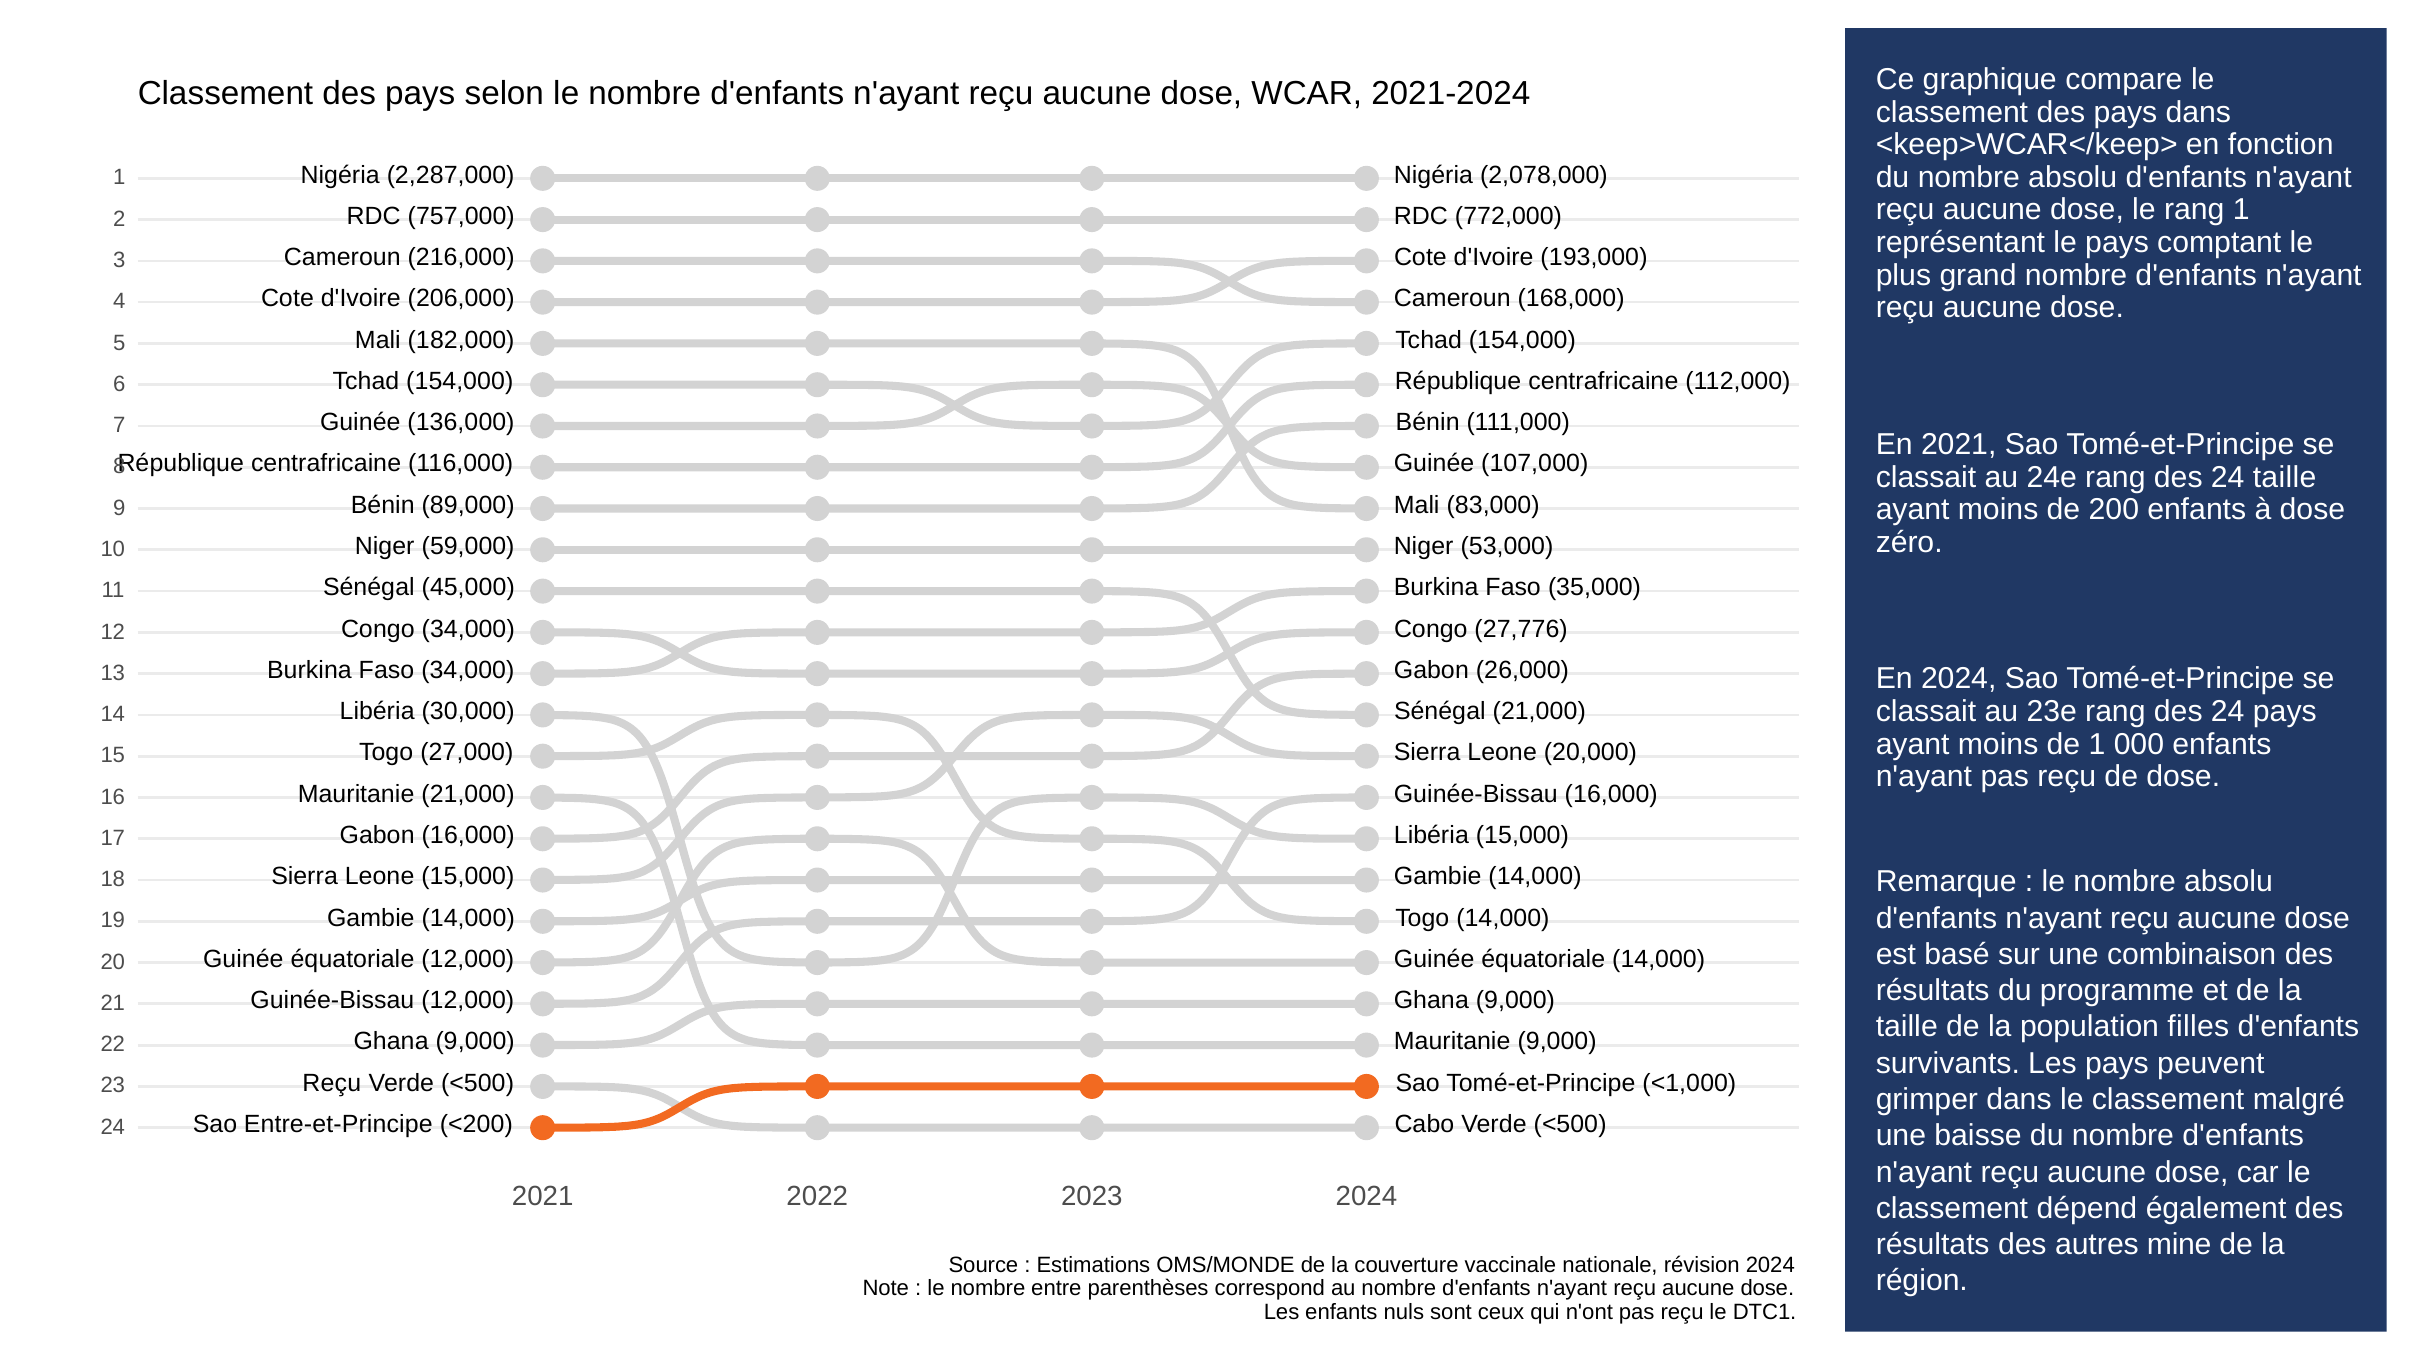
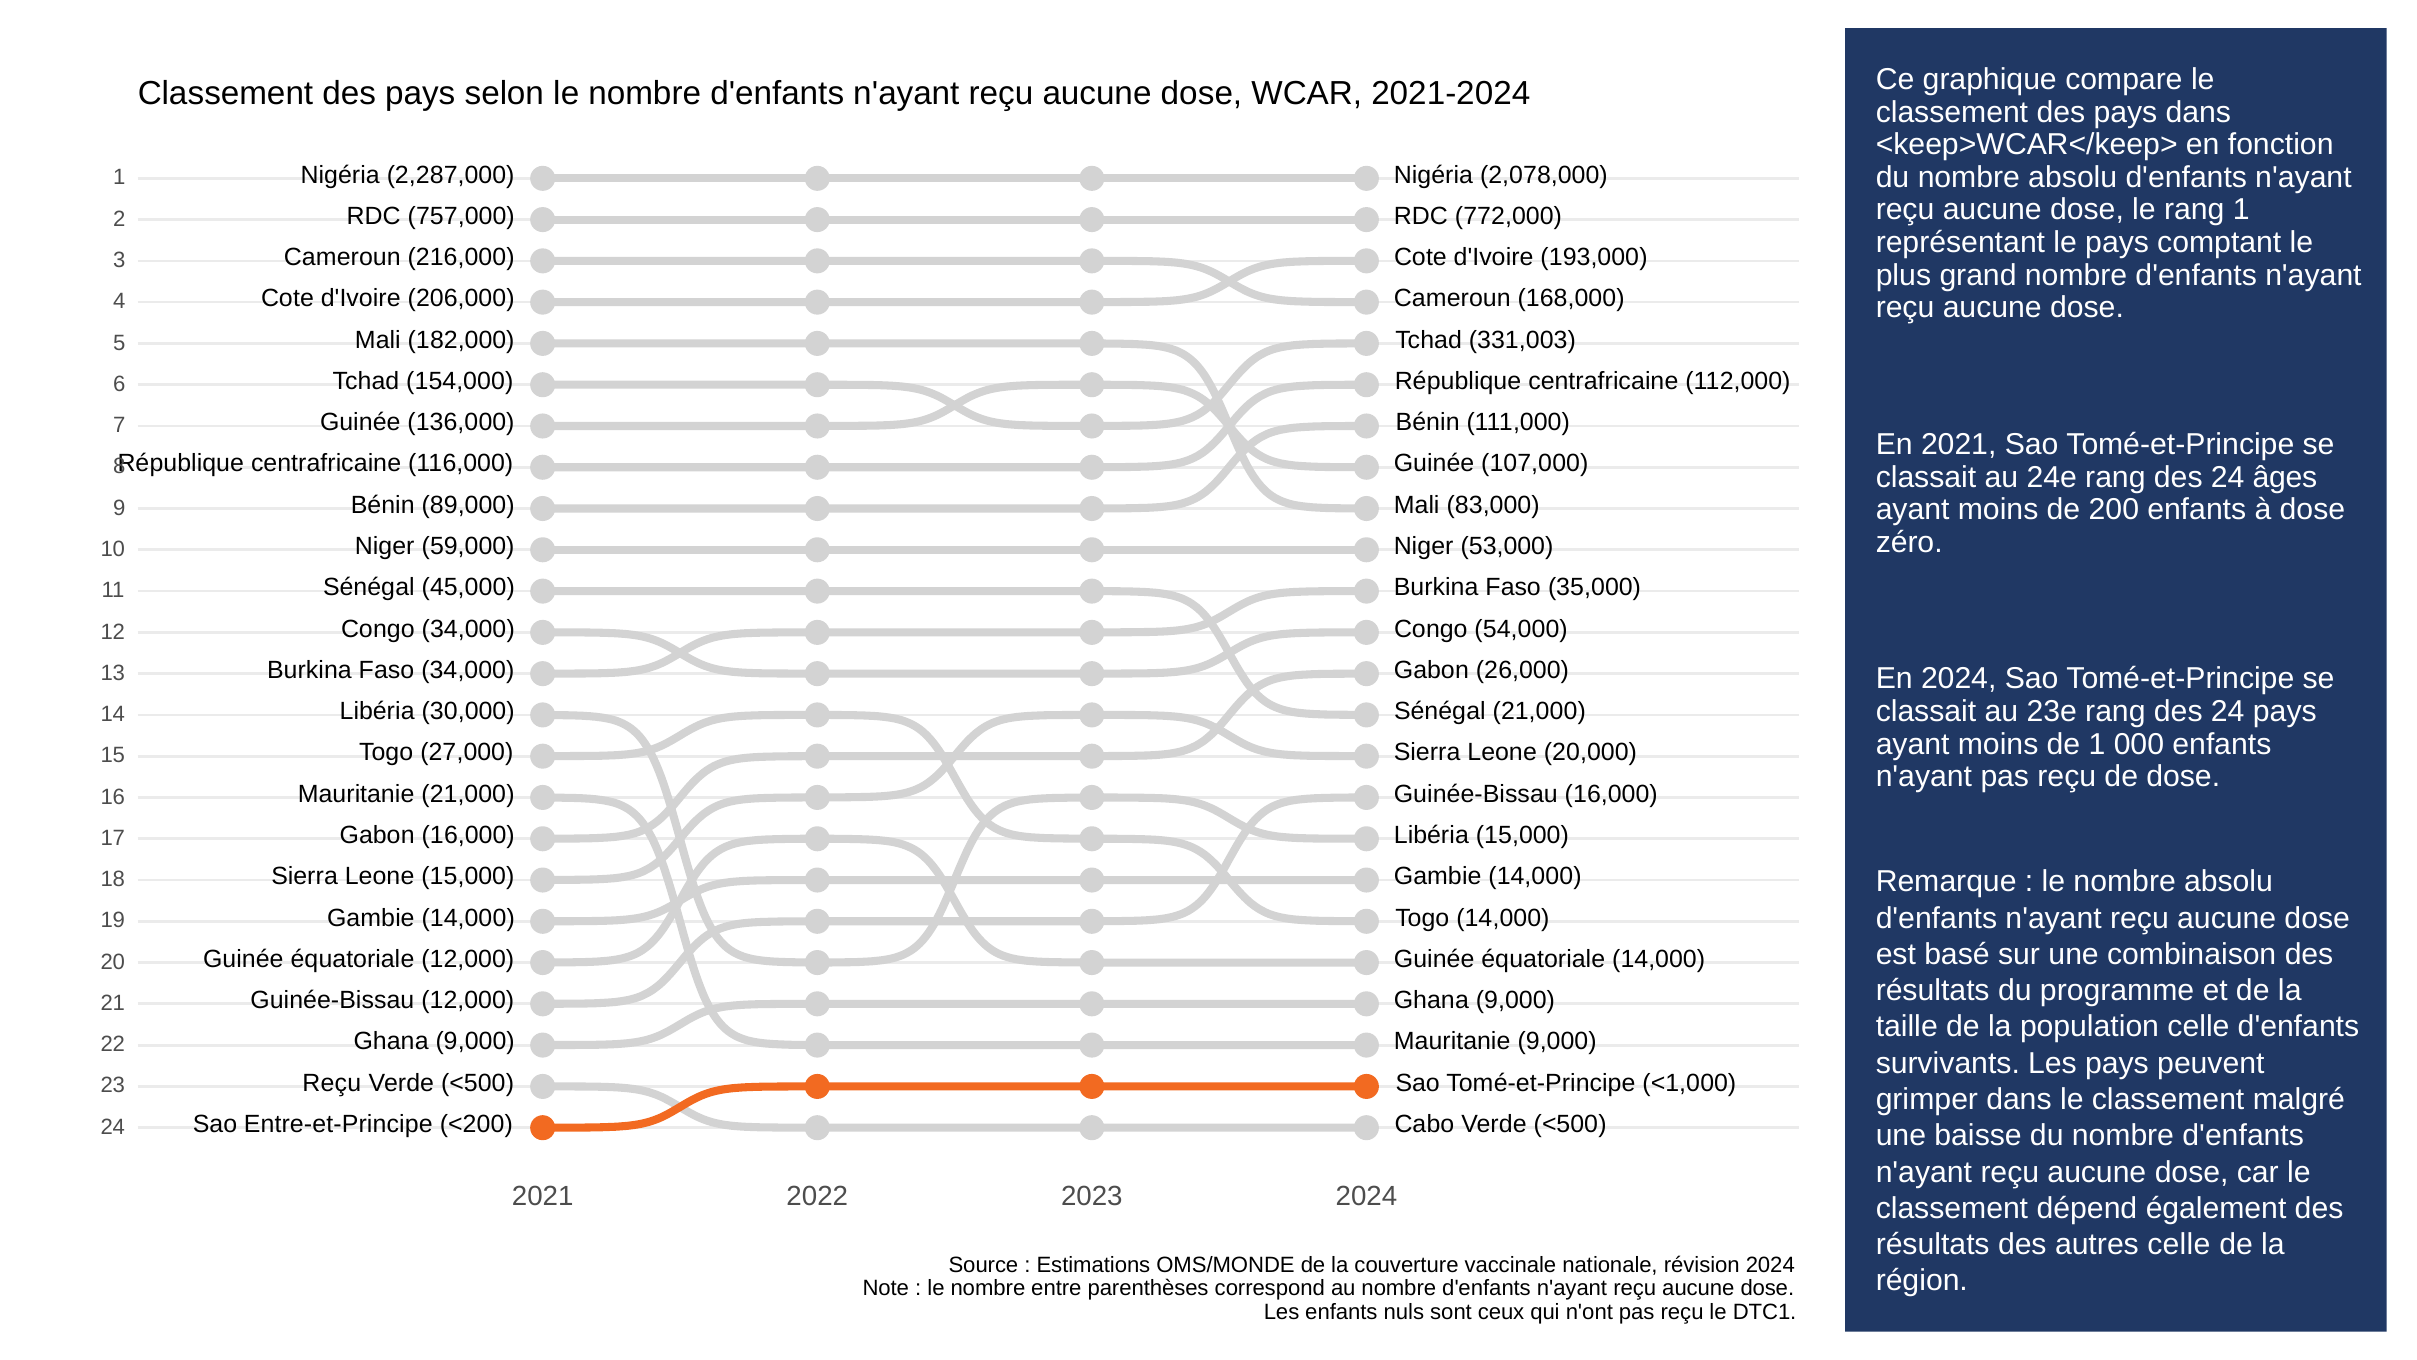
154,000: 154,000 -> 331,003 (1522, 340)
24 taille: taille -> âges (2285, 477)
27,776: 27,776 -> 54,000 (1521, 629)
population filles: filles -> celle (2198, 1027)
autres mine: mine -> celle (2179, 1244)
